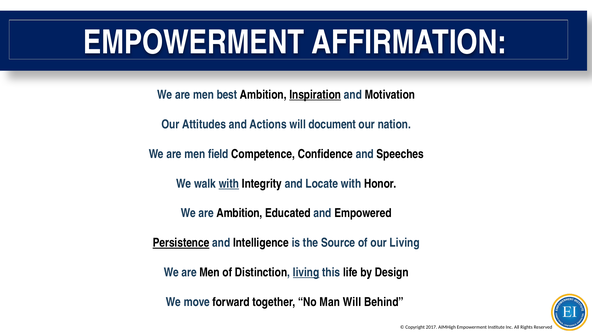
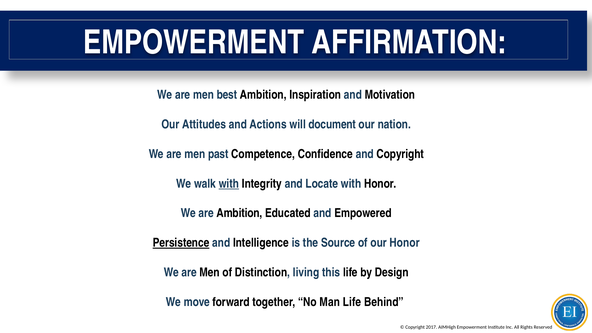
Inspiration underline: present -> none (315, 95)
field: field -> past (218, 154)
and Speeches: Speeches -> Copyright (400, 154)
our Living: Living -> Honor (405, 243)
living underline: present -> none (306, 272)
Man Will: Will -> Life (352, 302)
